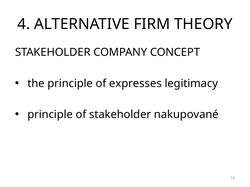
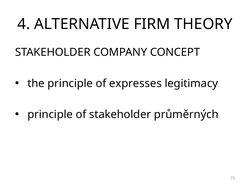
nakupované: nakupované -> průměrných (186, 115)
